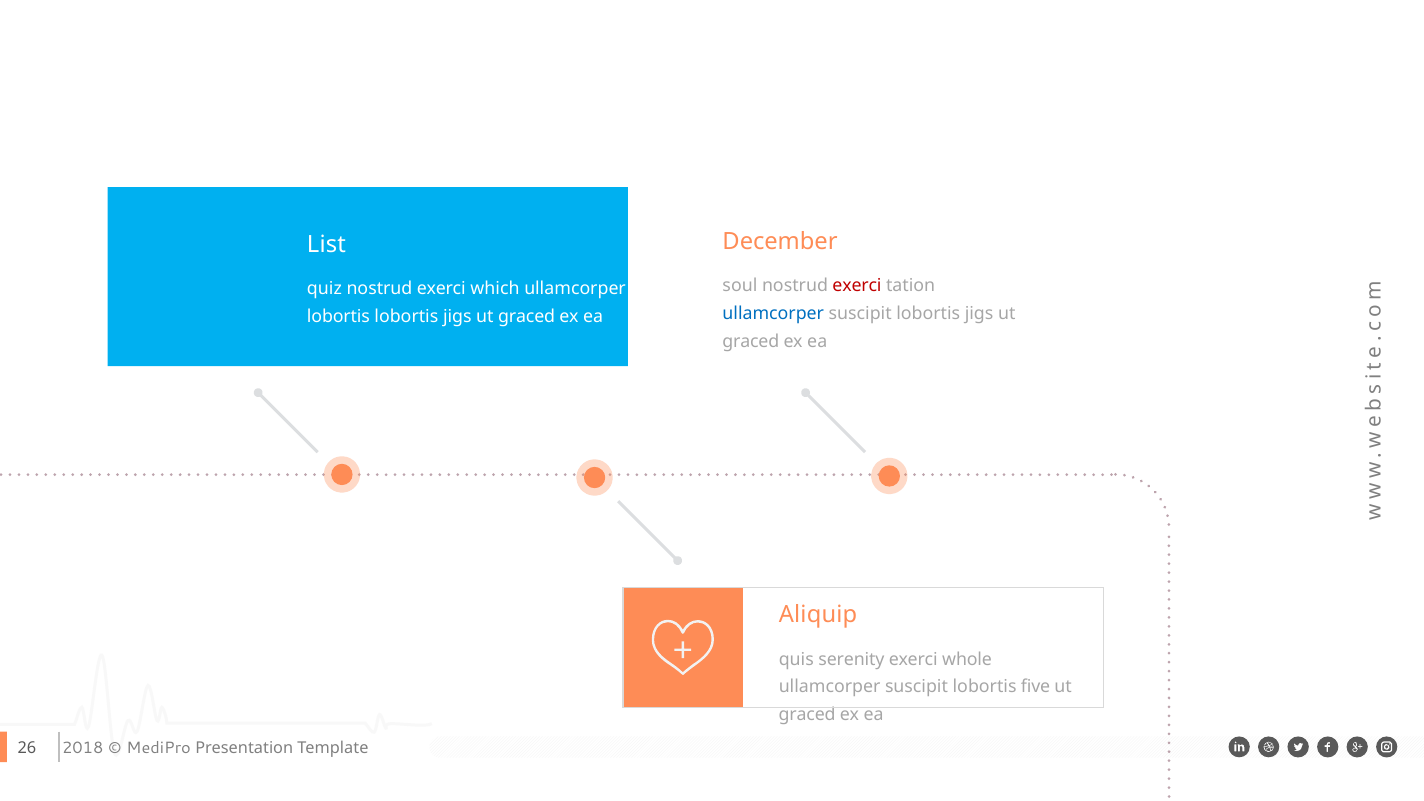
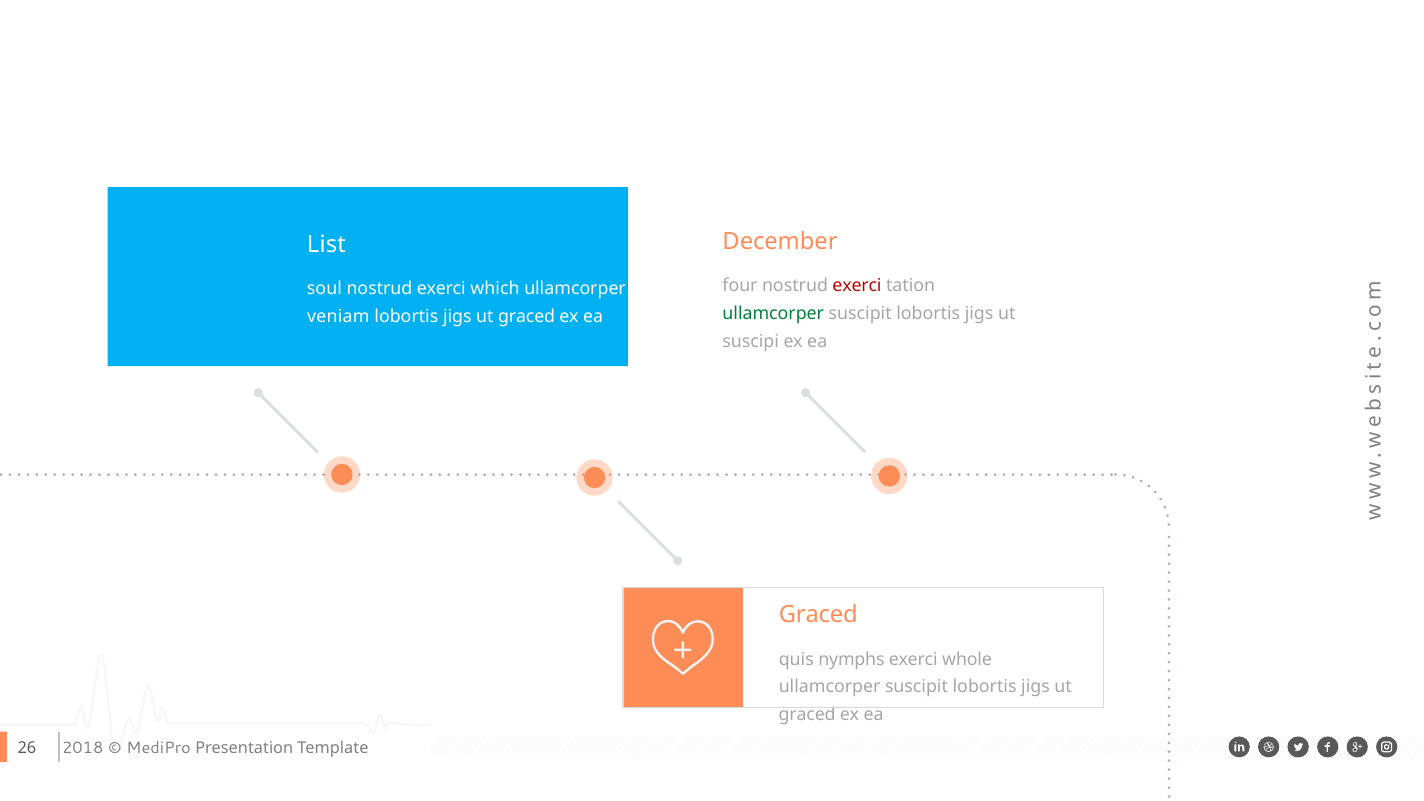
soul: soul -> four (740, 286)
quiz: quiz -> soul (324, 289)
ullamcorper colour: blue -> green (773, 314)
lobortis: lobortis -> veniam (338, 316)
graced: graced -> suscipi (751, 342)
Aliquip: Aliquip -> Graced (818, 615)
serenity: serenity -> nymphs (851, 659)
five: five -> jigs (1035, 687)
